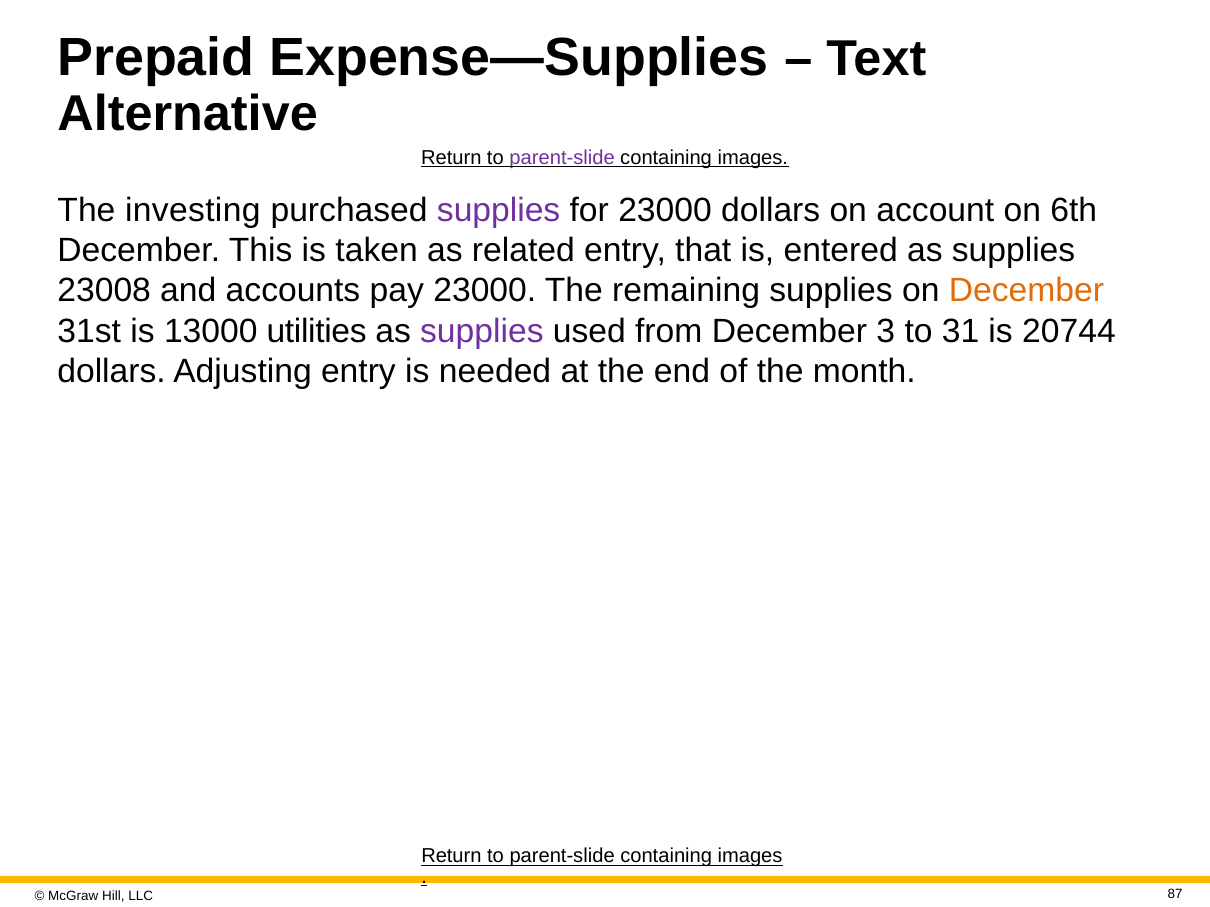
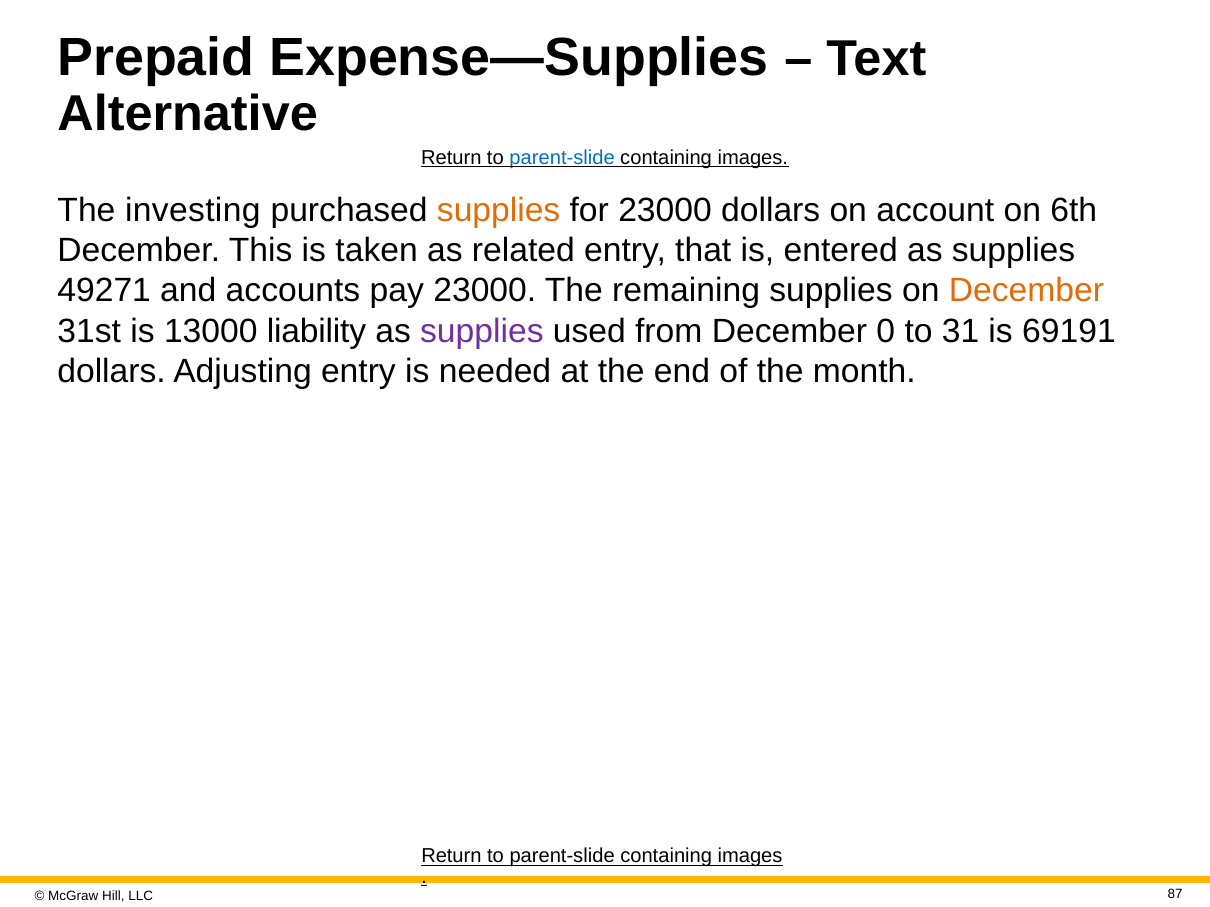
parent-slide colour: purple -> blue (562, 158)
supplies colour: purple -> orange (499, 210)
23008: 23008 -> 49271 (104, 291)
utilities: utilities -> liability (316, 331)
3: 3 -> 0 (886, 331)
20744: 20744 -> 69191 (1069, 331)
